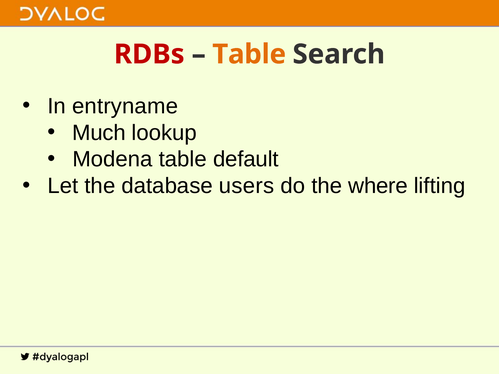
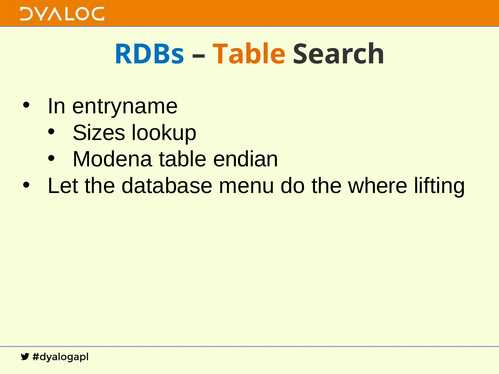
RDBs colour: red -> blue (149, 54)
Much: Much -> Sizes (99, 133)
default: default -> endian (246, 159)
users: users -> menu (247, 186)
